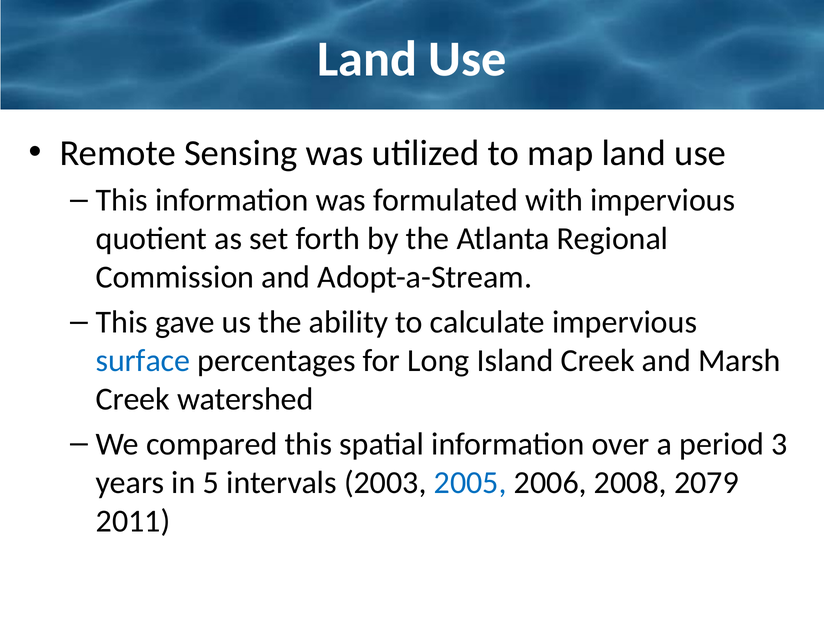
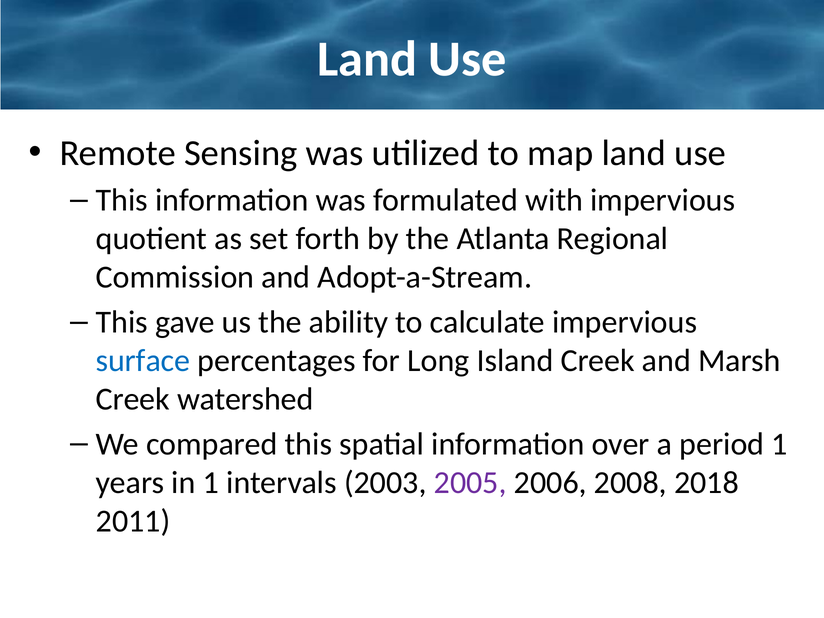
period 3: 3 -> 1 (780, 444)
in 5: 5 -> 1 (211, 483)
2005 colour: blue -> purple (470, 483)
2079: 2079 -> 2018 (706, 483)
